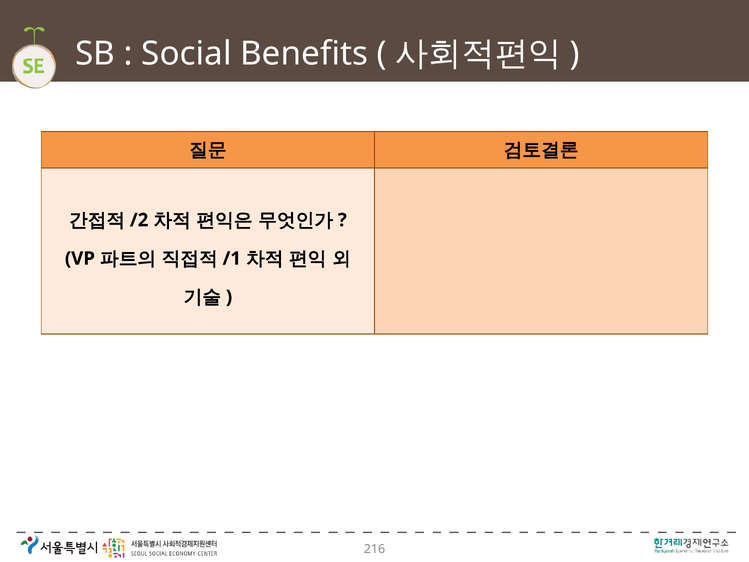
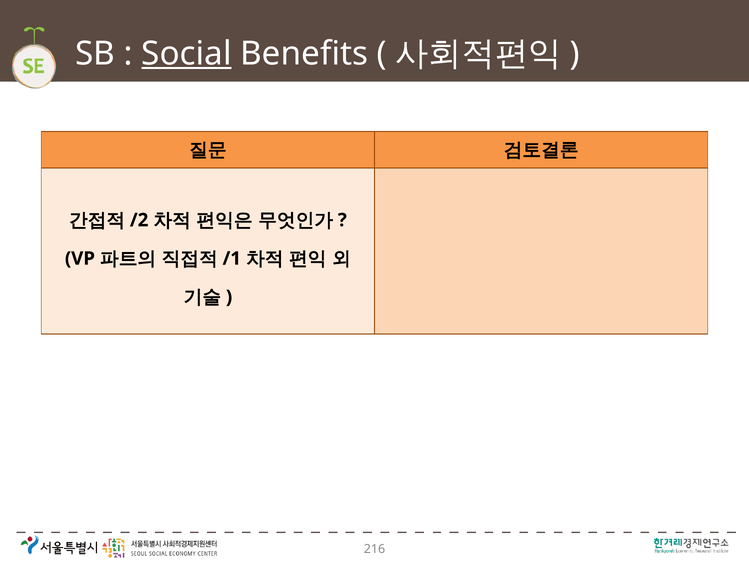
Social underline: none -> present (187, 54)
